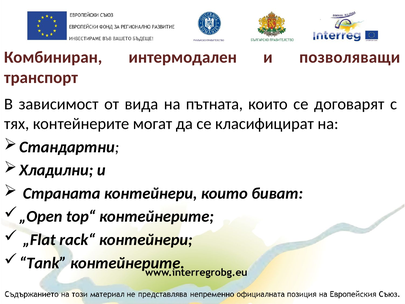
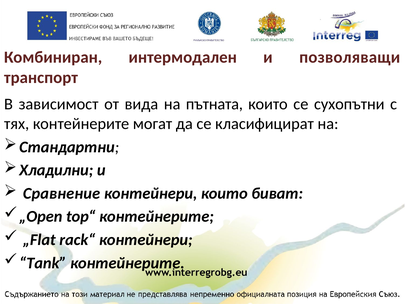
договарят: договарят -> сухопътни (349, 104)
Страната: Страната -> Сравнение (62, 193)
